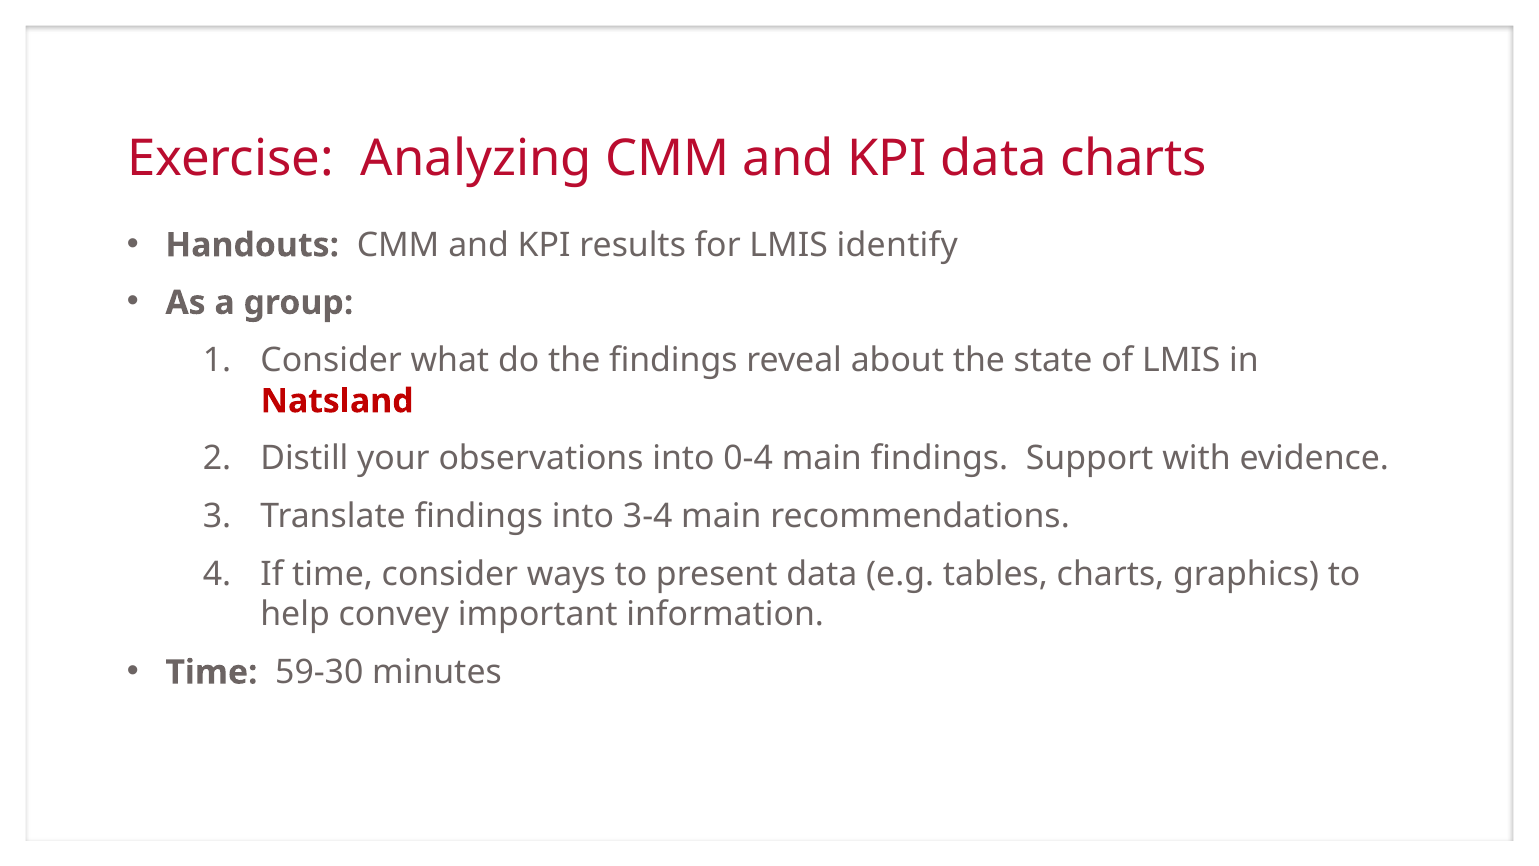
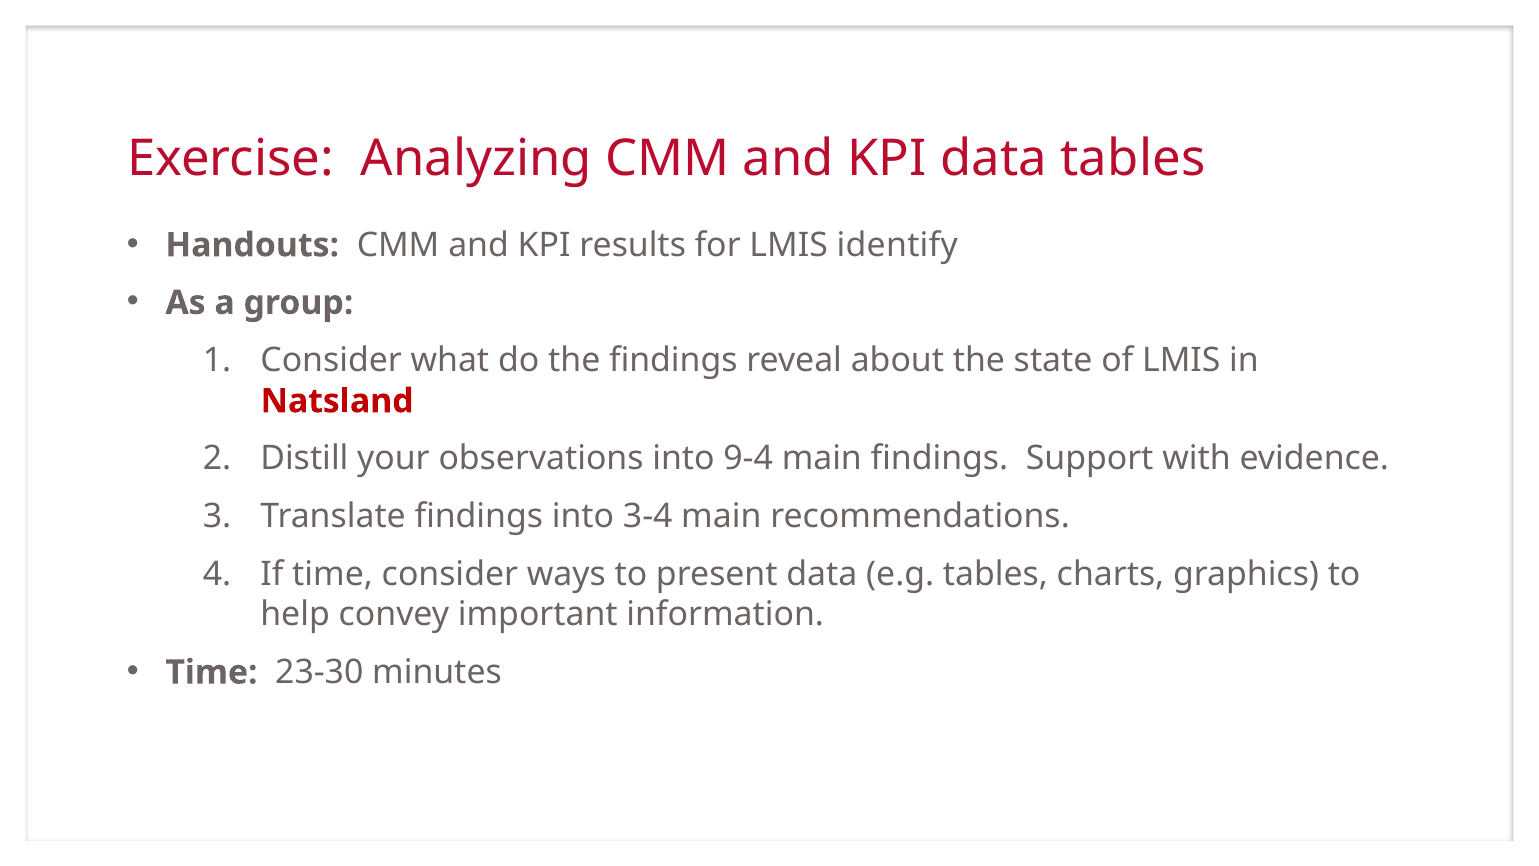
data charts: charts -> tables (1133, 158)
0-4: 0-4 -> 9-4 (748, 459)
59-30: 59-30 -> 23-30 (319, 672)
